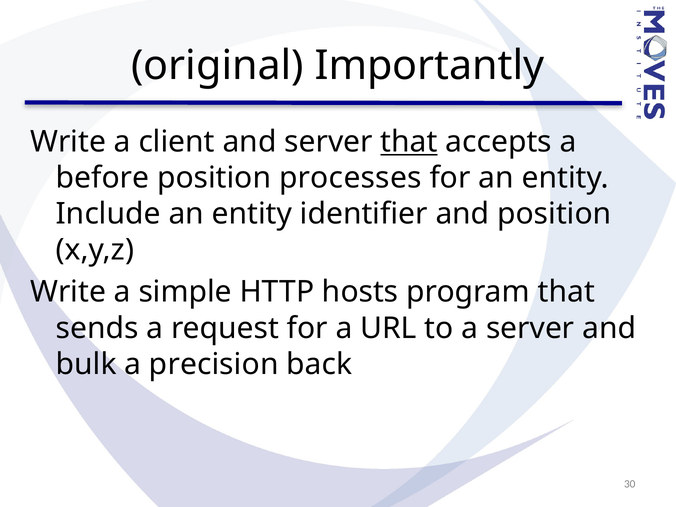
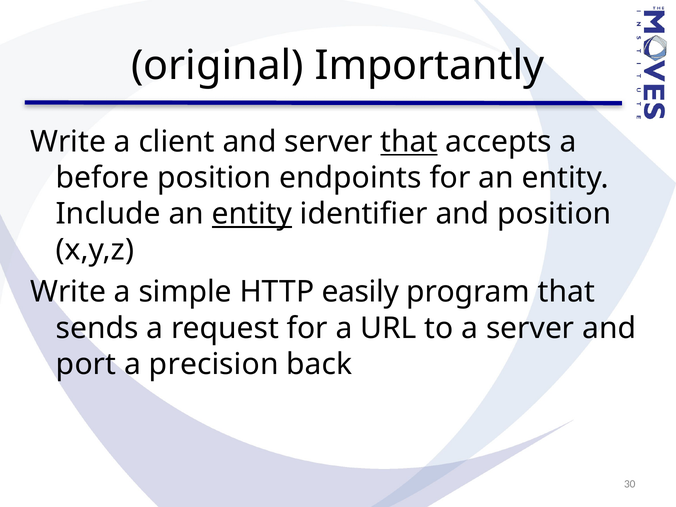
processes: processes -> endpoints (350, 178)
entity underline: none -> present (252, 214)
hosts: hosts -> easily (360, 292)
bulk: bulk -> port (86, 364)
